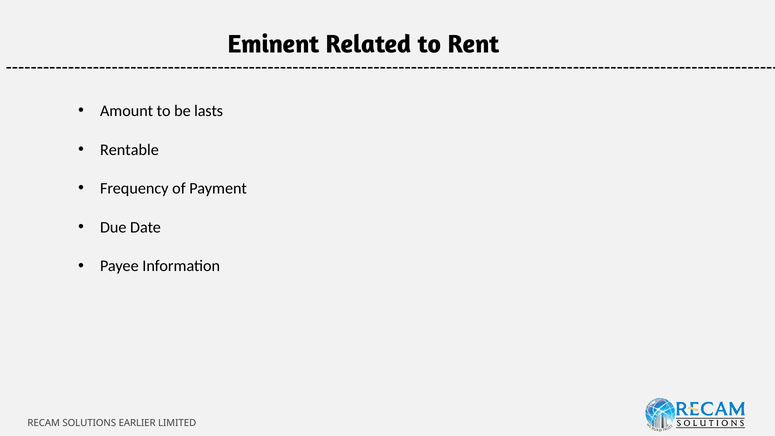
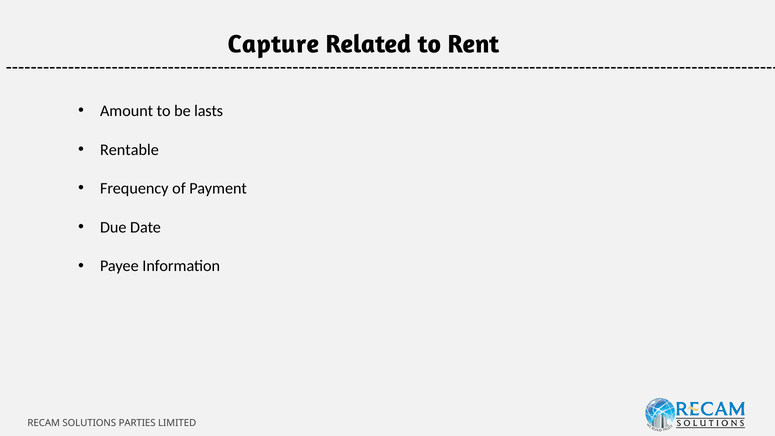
Eminent: Eminent -> Capture (273, 44)
EARLIER: EARLIER -> PARTIES (137, 423)
